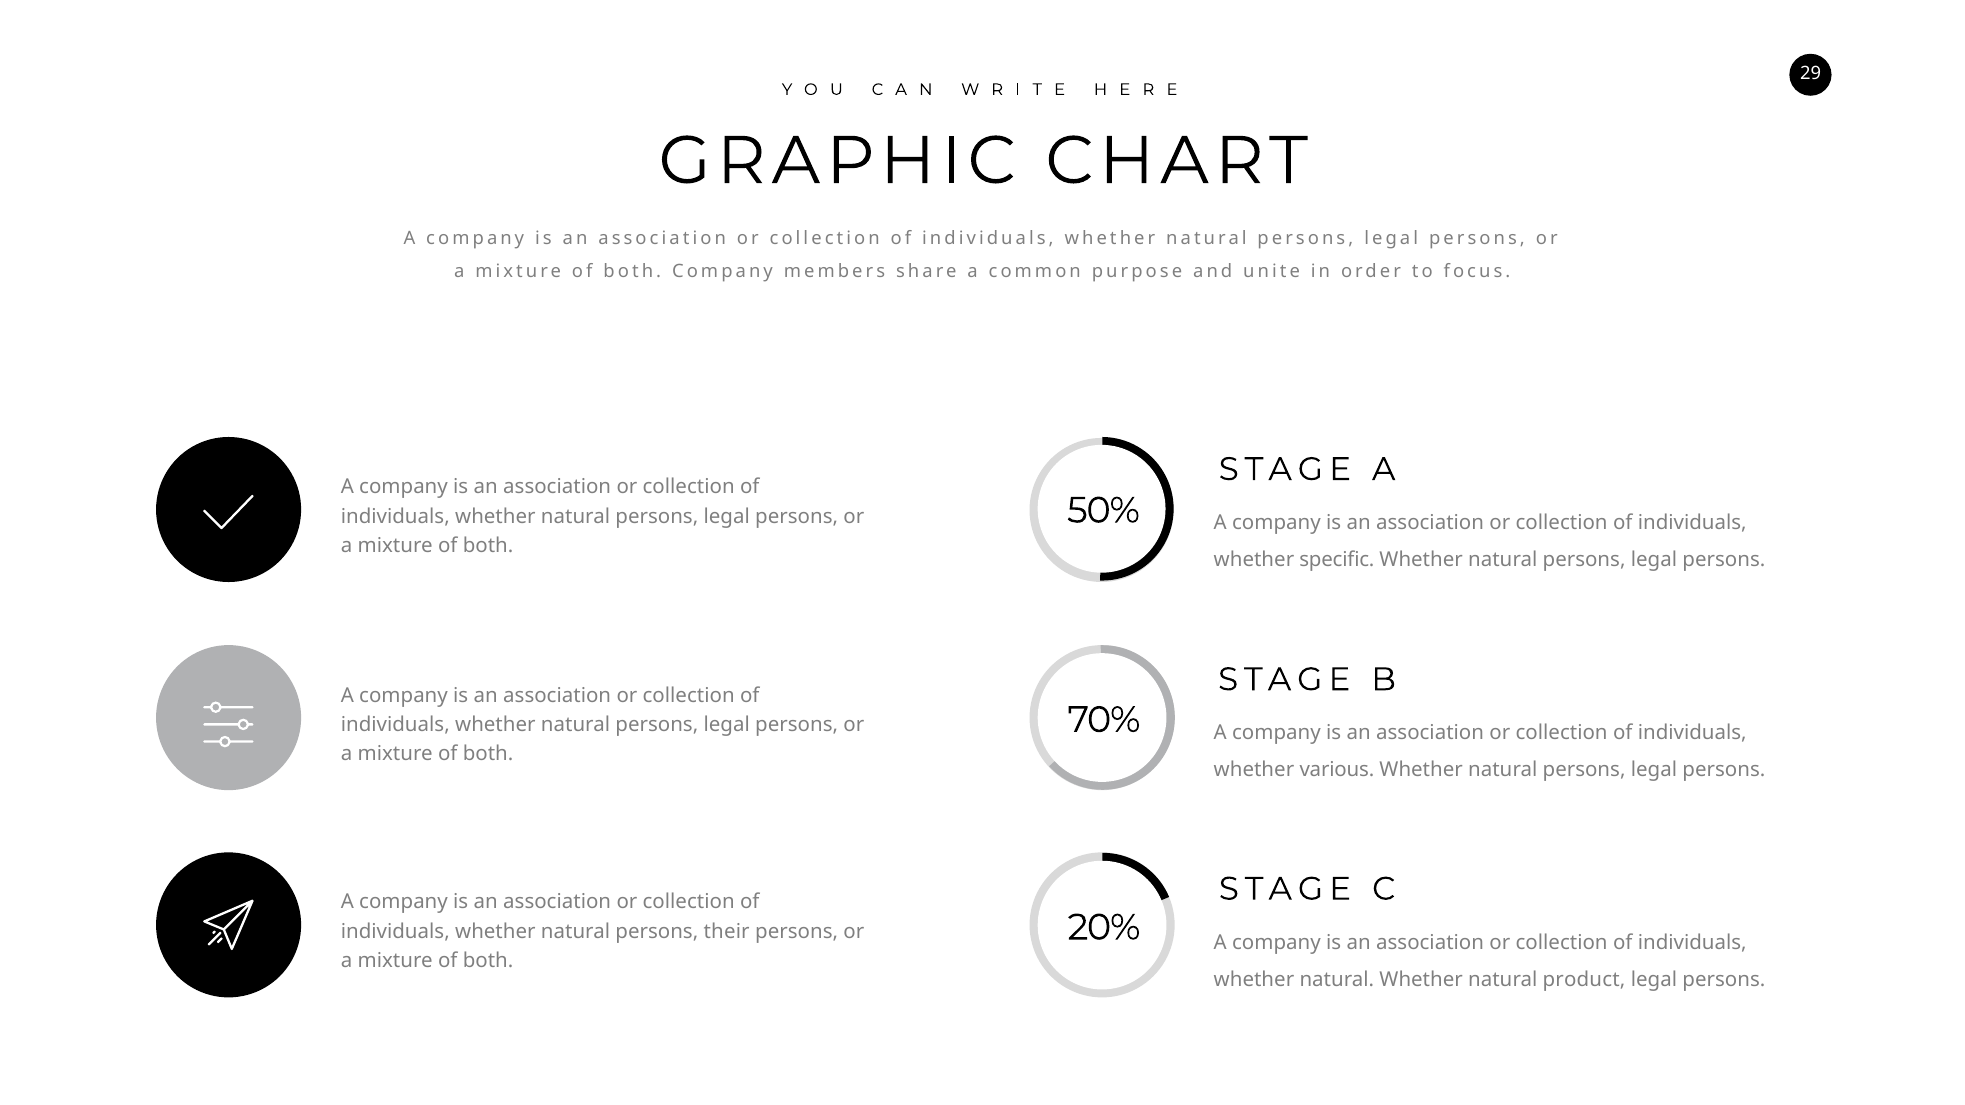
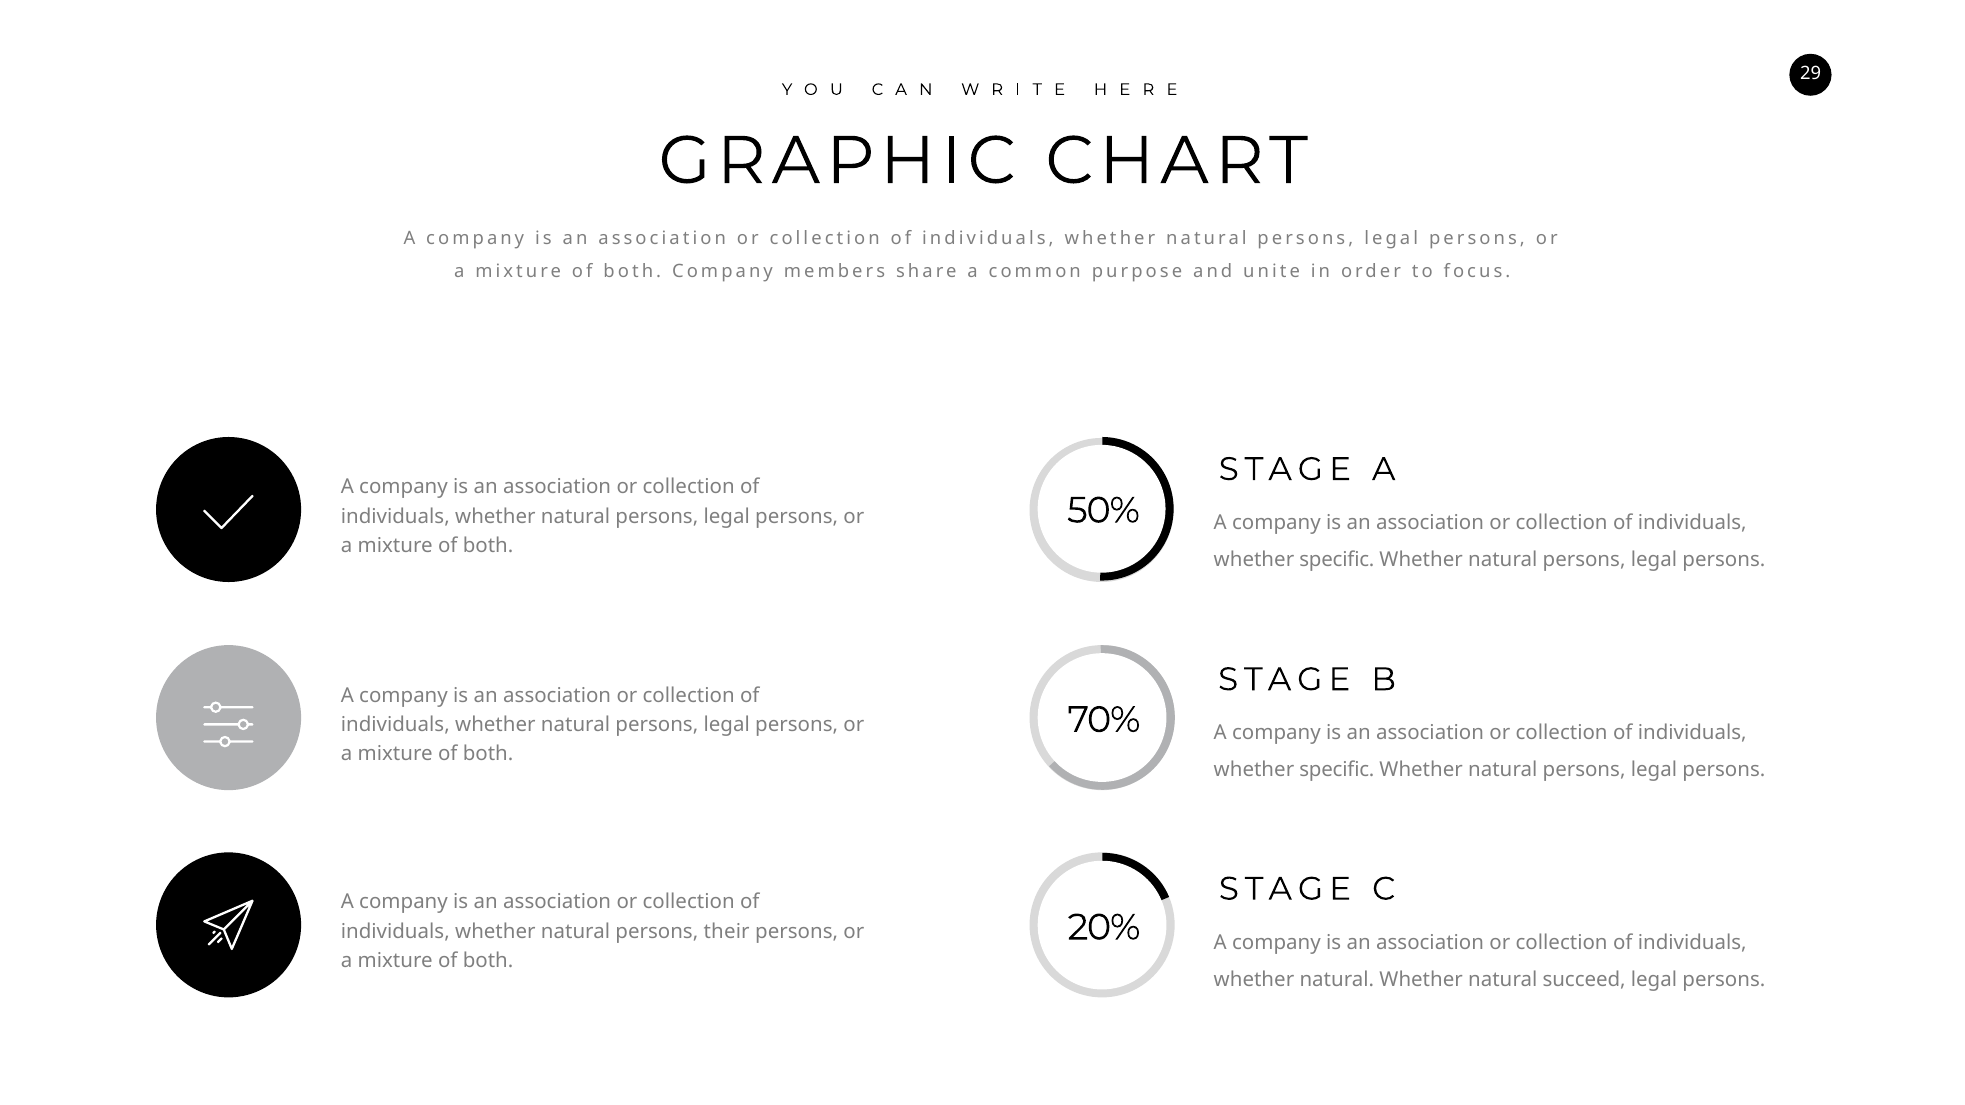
various: various -> specific (1337, 770)
product: product -> succeed (1584, 980)
